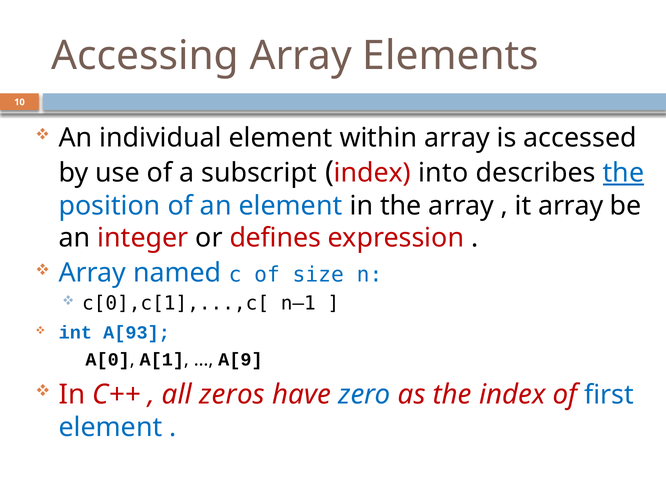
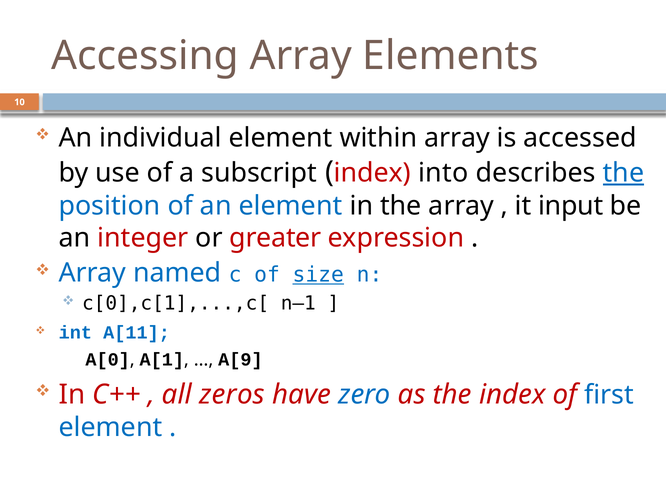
it array: array -> input (571, 206)
defines: defines -> greater (275, 238)
size underline: none -> present (318, 275)
A[93: A[93 -> A[11 (137, 332)
